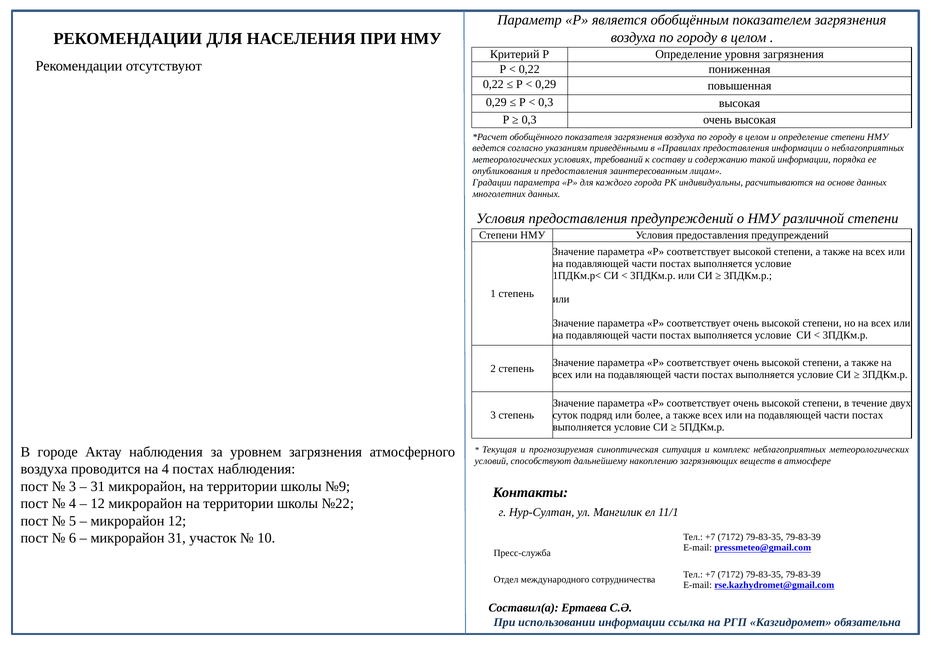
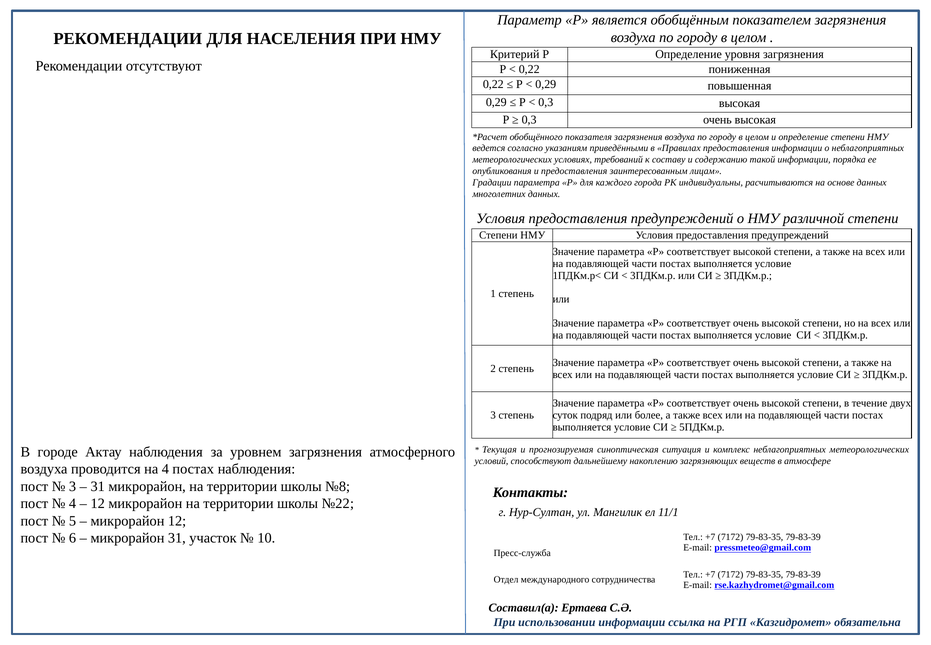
№9: №9 -> №8 (338, 486)
